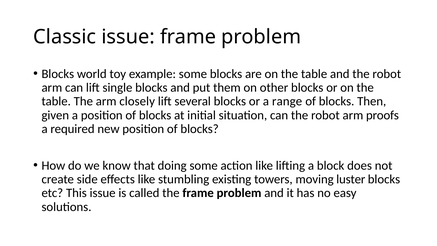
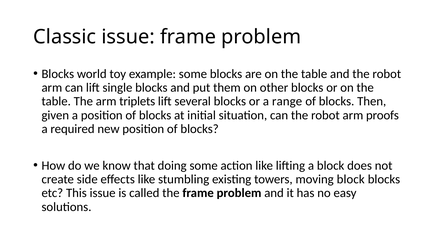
closely: closely -> triplets (137, 101)
moving luster: luster -> block (351, 179)
